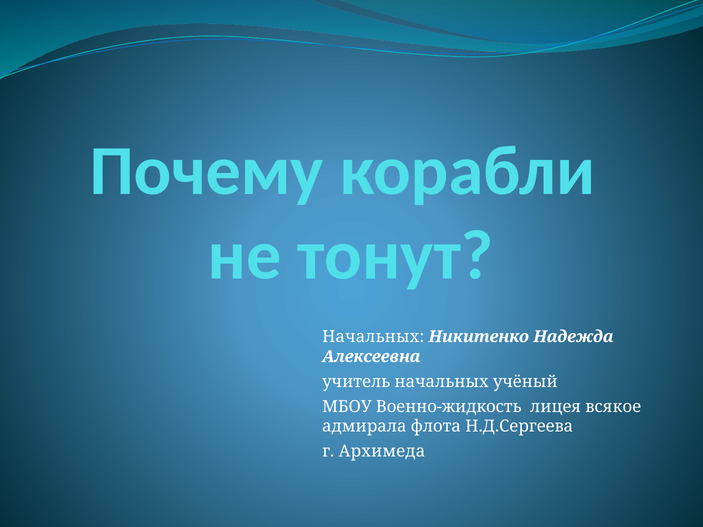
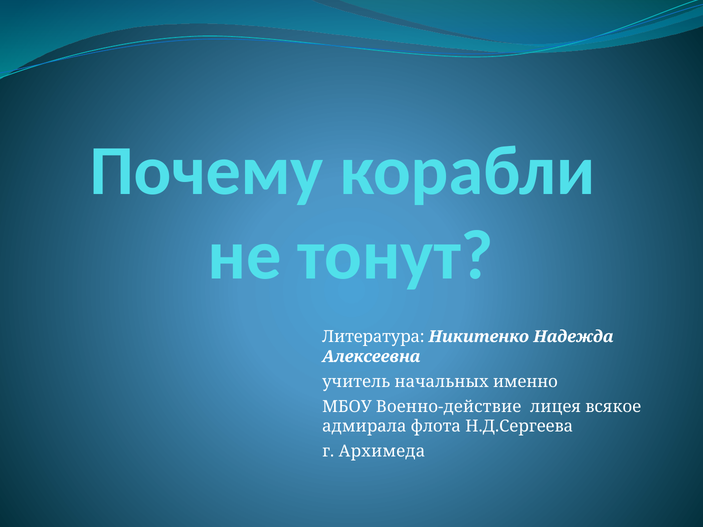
Начальных: Начальных -> Литература (373, 337)
учёный: учёный -> именно (525, 382)
Военно-жидкость: Военно-жидкость -> Военно-действие (449, 407)
